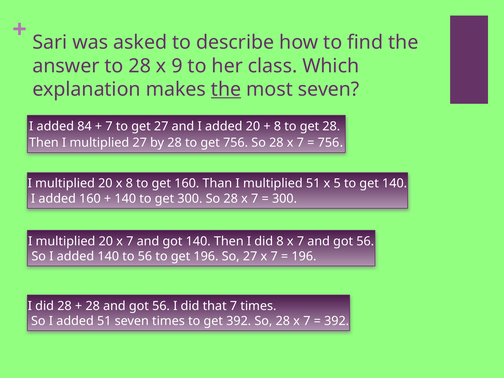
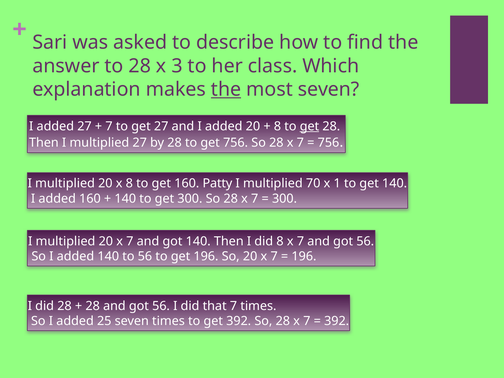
9: 9 -> 3 (177, 66)
added 84: 84 -> 27 (84, 126)
get underline: none -> present (309, 126)
Than: Than -> Patty (217, 183)
multiplied 51: 51 -> 70 (313, 183)
5: 5 -> 1 (337, 183)
So 27: 27 -> 20 (250, 256)
added 51: 51 -> 25 (104, 321)
